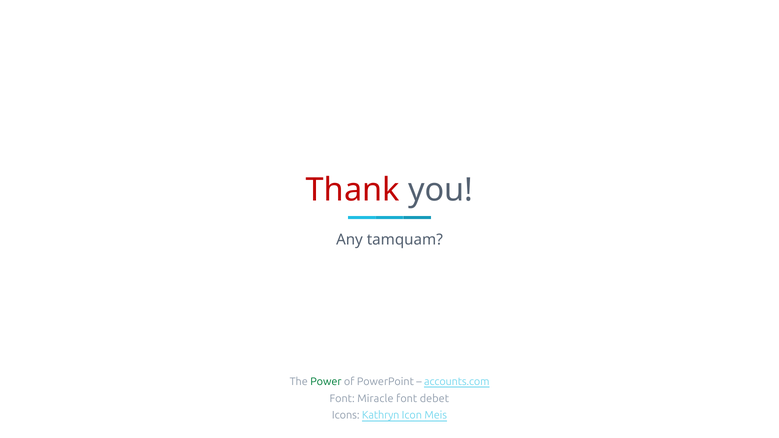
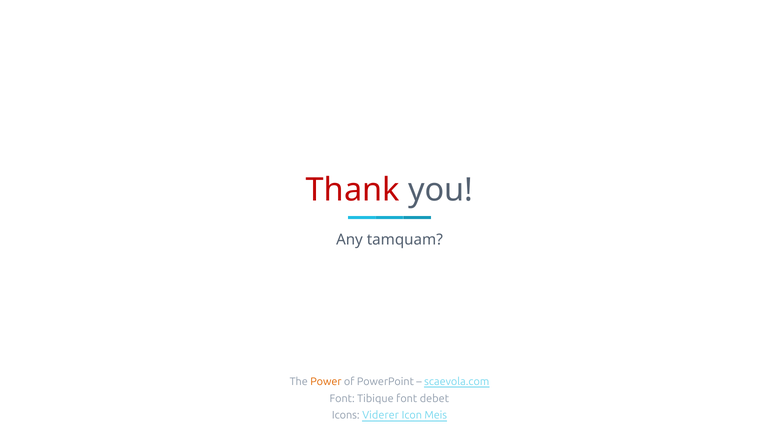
Power colour: green -> orange (326, 382)
accounts.com: accounts.com -> scaevola.com (457, 382)
Miracle: Miracle -> Tibique (375, 399)
Kathryn: Kathryn -> Viderer (381, 416)
